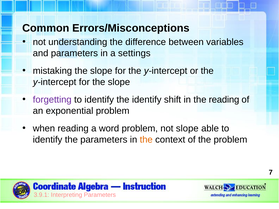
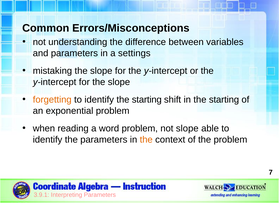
forgetting colour: purple -> orange (52, 100)
identify the identify: identify -> starting (147, 100)
in the reading: reading -> starting (224, 100)
